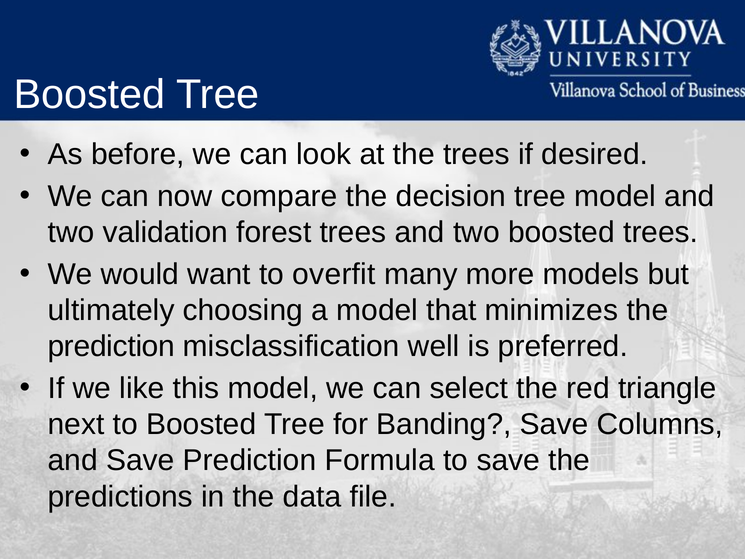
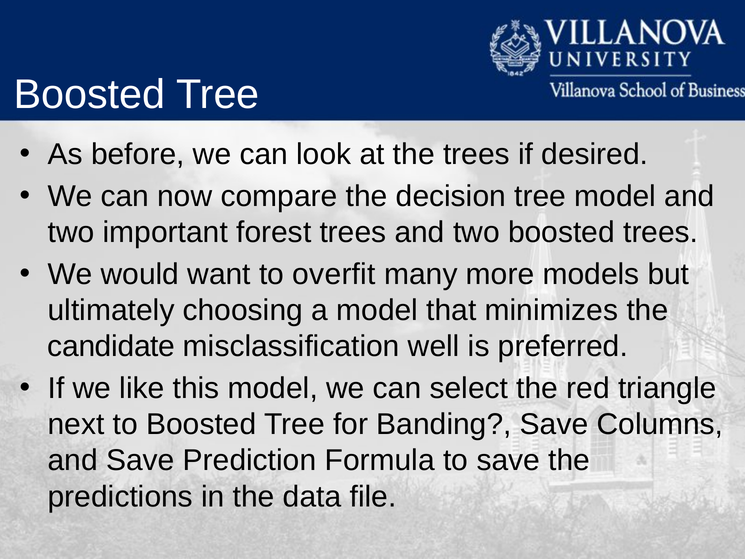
validation: validation -> important (165, 232)
prediction: prediction -> candidate (111, 346)
